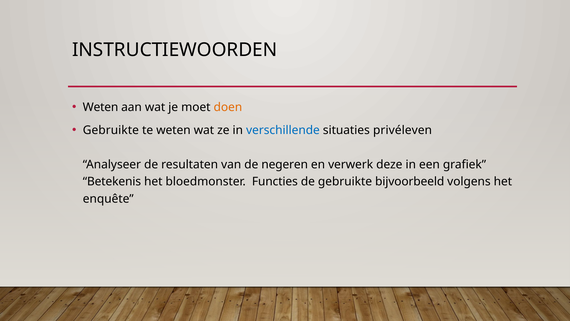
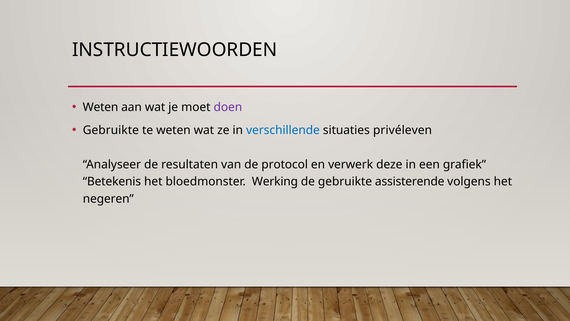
doen colour: orange -> purple (228, 107)
negeren: negeren -> protocol (285, 164)
Functies: Functies -> Werking (275, 182)
bijvoorbeeld: bijvoorbeeld -> assisterende (410, 182)
enquête: enquête -> negeren (108, 199)
